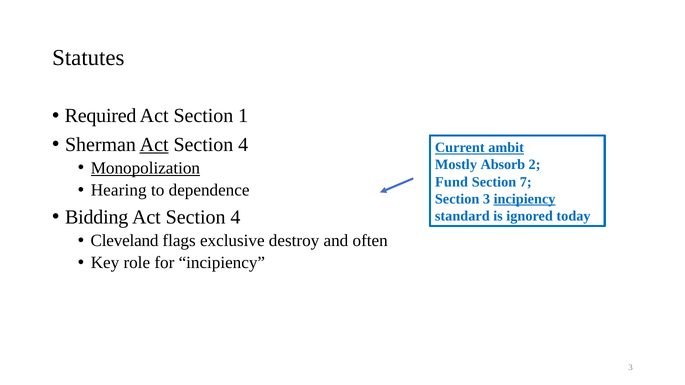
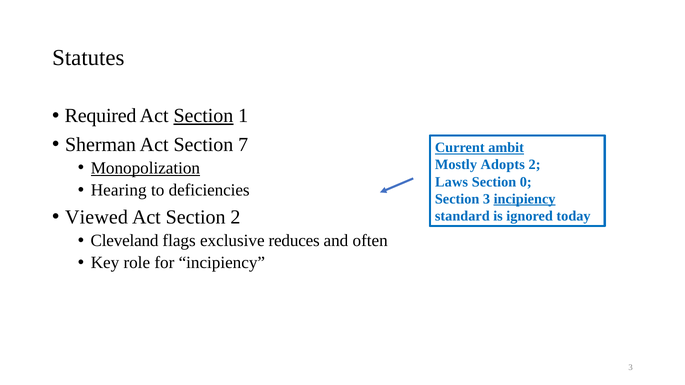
Section underline: none -> present (203, 116)
Act underline: present -> none (154, 145)
4: 4 -> 7 (243, 145)
Absorb: Absorb -> Adopts (503, 165)
Fund: Fund -> Laws (452, 182)
7: 7 -> 0 (526, 182)
dependence: dependence -> deficiencies (209, 190)
Bidding: Bidding -> Viewed (97, 217)
4: 4 -> 2 (235, 217)
destroy: destroy -> reduces (294, 241)
